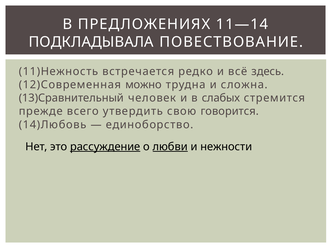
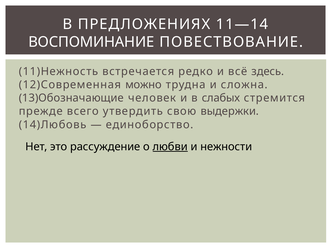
ПОДКЛАДЫВАЛА: ПОДКЛАДЫВАЛА -> ВОСПОМИНАНИЕ (91, 42)
13)Сравнительный: 13)Сравнительный -> 13)Обозначающие (71, 98)
говорится: говорится -> выдержки (230, 111)
рассуждение underline: present -> none (105, 147)
